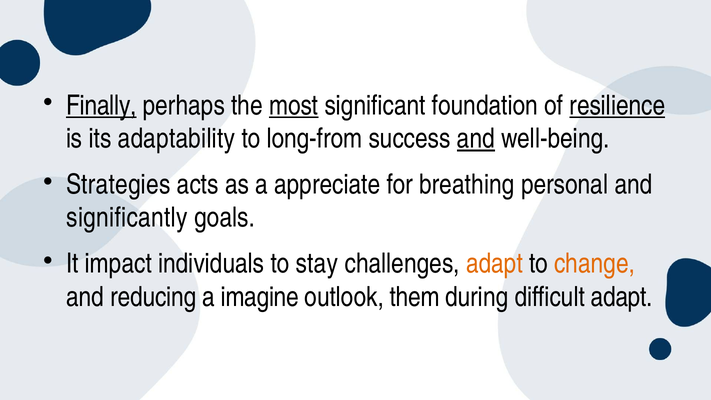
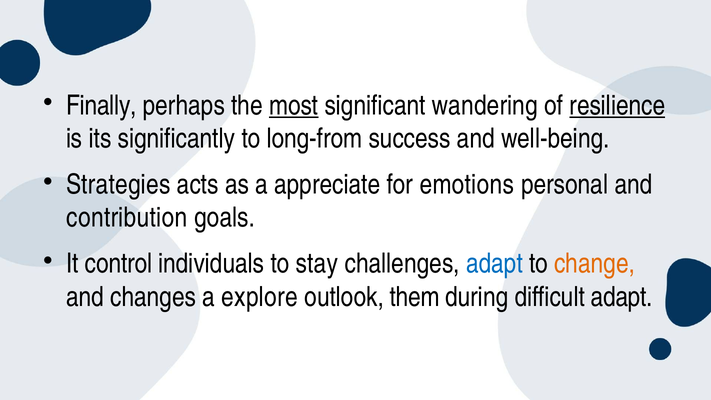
Finally underline: present -> none (101, 105)
foundation: foundation -> wandering (485, 105)
adaptability: adaptability -> significantly (176, 139)
and underline: present -> none (476, 139)
breathing: breathing -> emotions (467, 185)
significantly: significantly -> contribution (127, 218)
impact: impact -> control (119, 264)
adapt colour: orange -> blue (494, 264)
reducing: reducing -> changes (153, 297)
imagine: imagine -> explore (260, 297)
